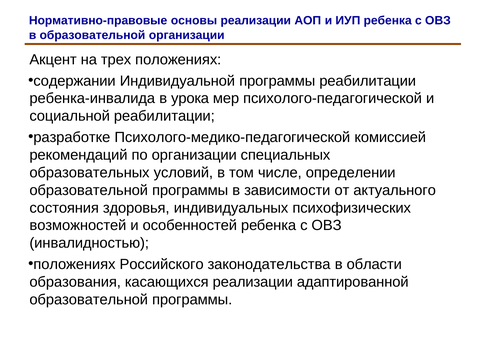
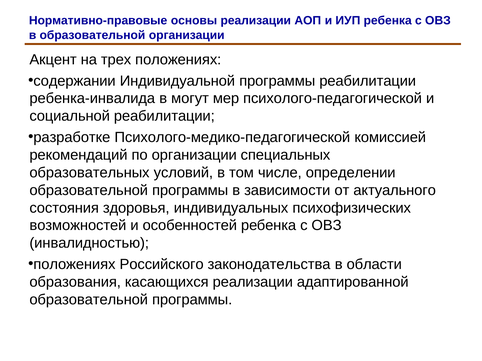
урока: урока -> могут (190, 99)
